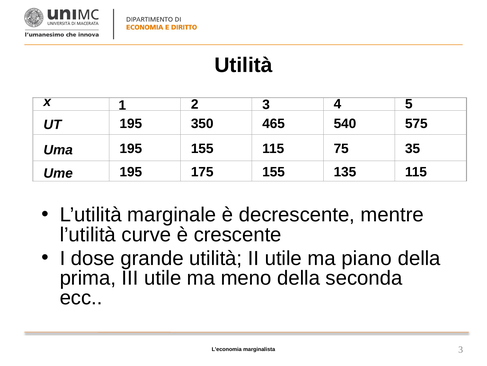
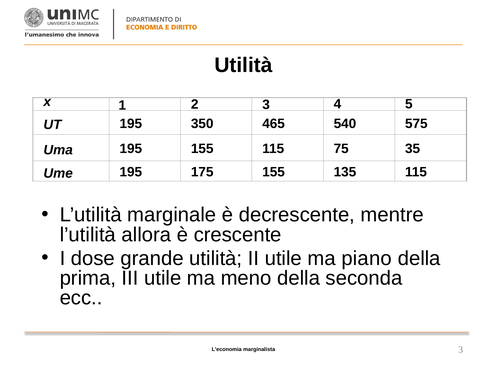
curve: curve -> allora (146, 234)
